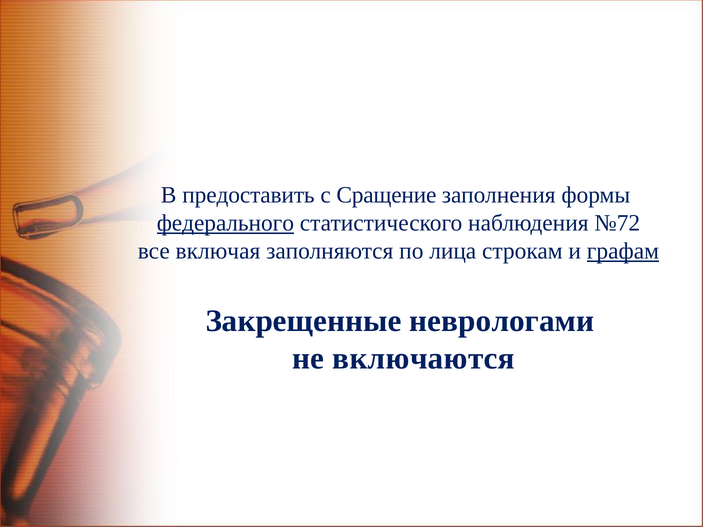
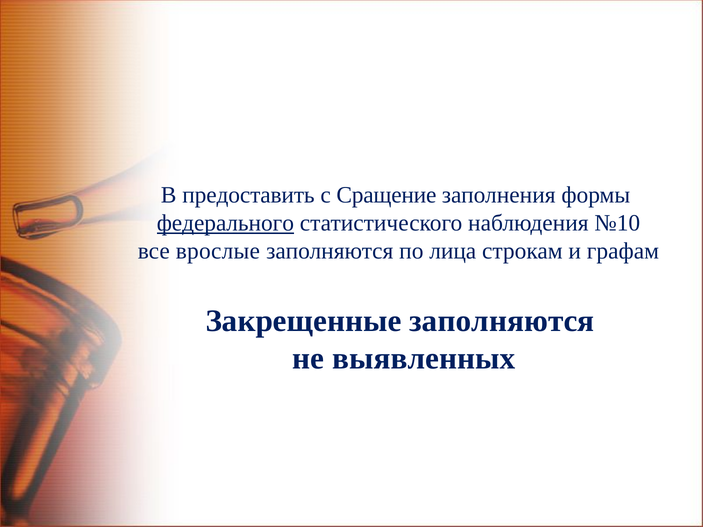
№72: №72 -> №10 (617, 223)
включая: включая -> врослые (218, 251)
графам underline: present -> none (623, 251)
Закрещенные неврологами: неврологами -> заполняются (502, 321)
включаются: включаются -> выявленных (424, 359)
